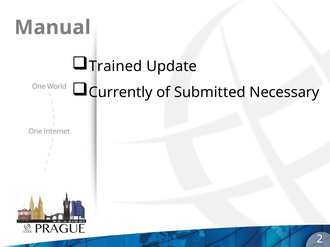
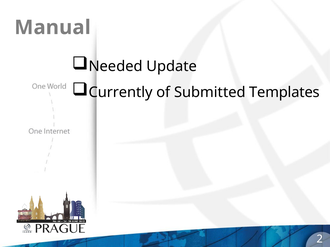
Trained: Trained -> Needed (116, 66)
Necessary: Necessary -> Templates (284, 93)
